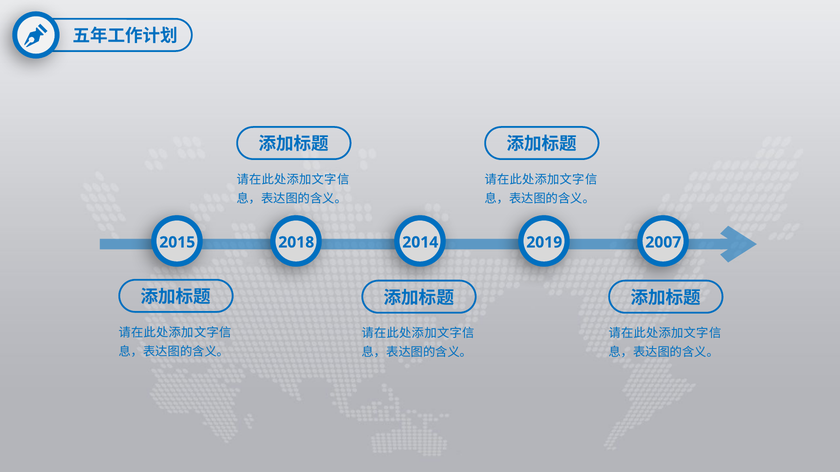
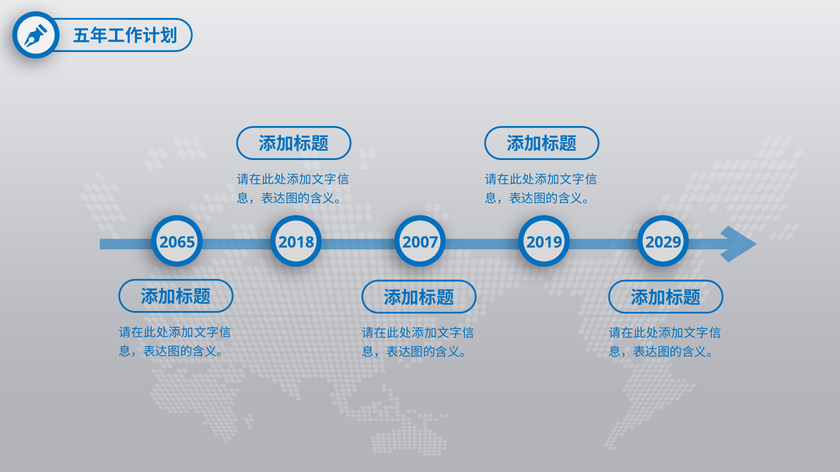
2015: 2015 -> 2065 (177, 243)
2014: 2014 -> 2007 (420, 243)
2007: 2007 -> 2029 (663, 243)
